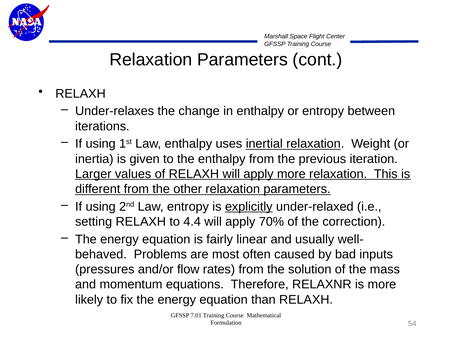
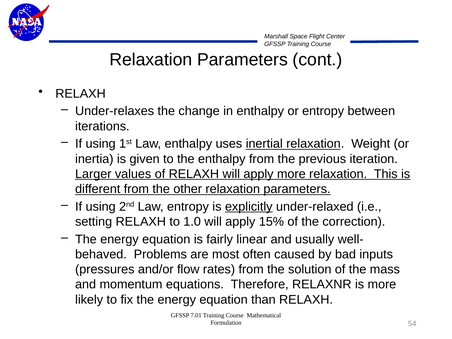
4.4: 4.4 -> 1.0 (192, 222)
70%: 70% -> 15% (271, 222)
